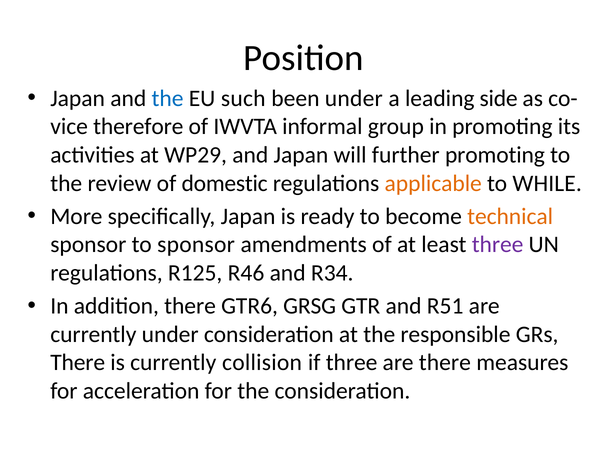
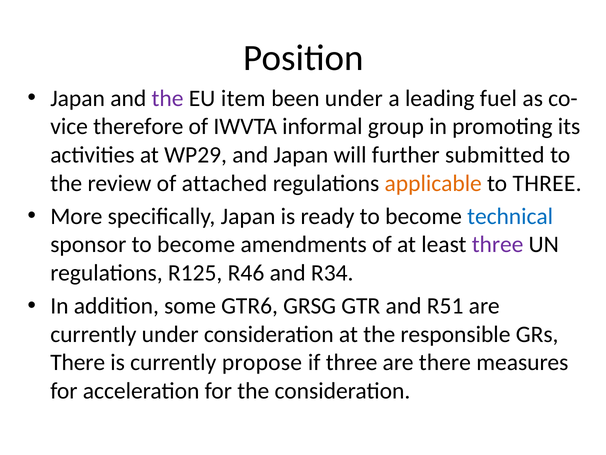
the colour: blue -> purple (168, 98)
such: such -> item (243, 98)
side: side -> fuel (498, 98)
further promoting: promoting -> submitted (495, 155)
domestic: domestic -> attached (224, 183)
to WHILE: WHILE -> THREE (547, 183)
technical colour: orange -> blue (510, 216)
sponsor to sponsor: sponsor -> become (196, 244)
addition there: there -> some (190, 306)
collision: collision -> propose (262, 362)
